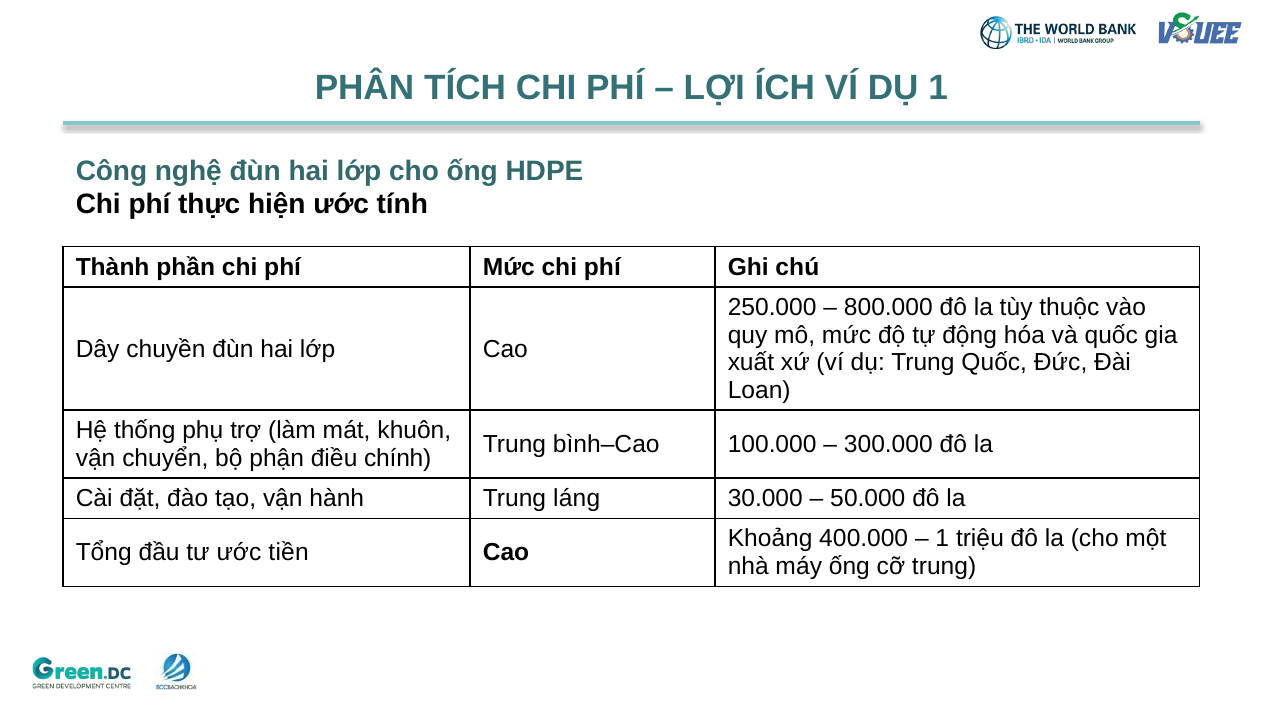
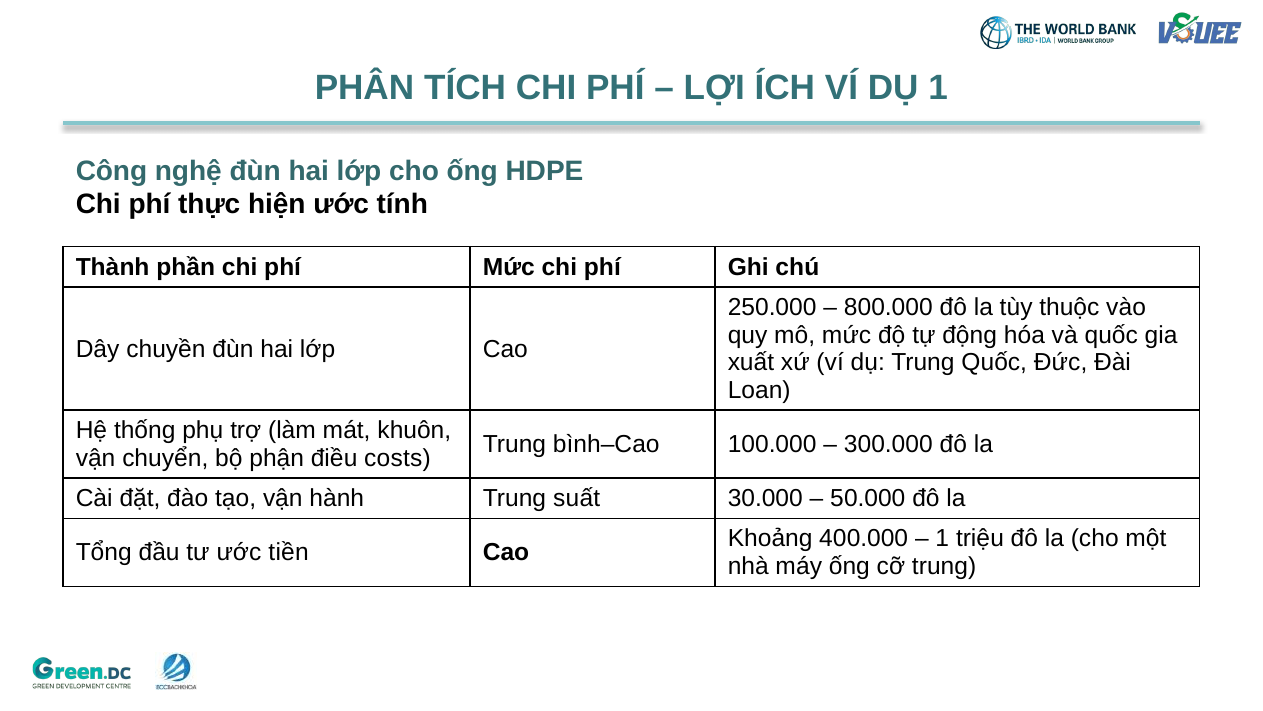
chính: chính -> costs (398, 458)
láng: láng -> suất (577, 498)
